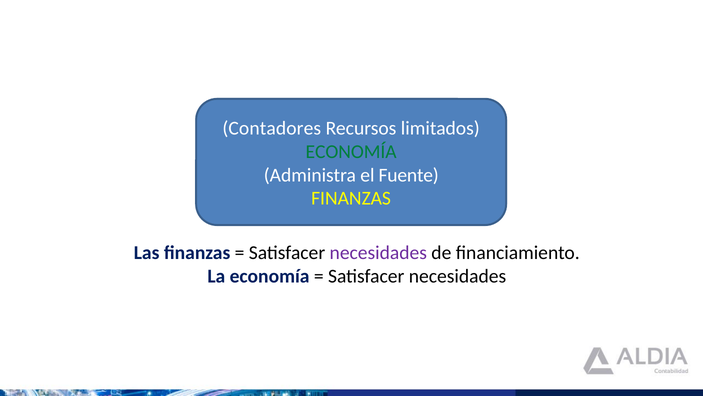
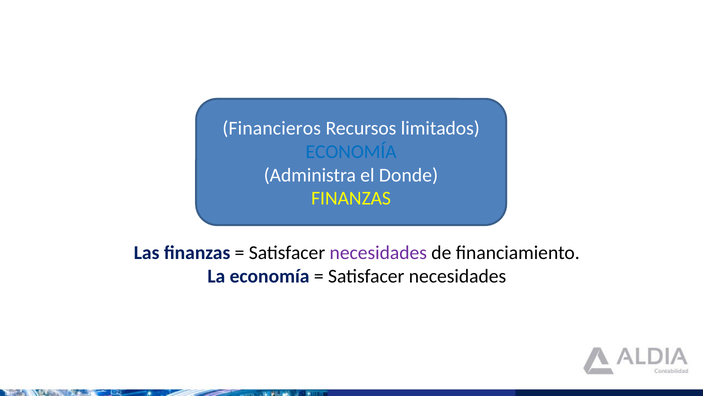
Contadores: Contadores -> Financieros (272, 128)
ECONOMÍA colour: green -> blue (351, 151)
Fuente: Fuente -> Donde (409, 175)
